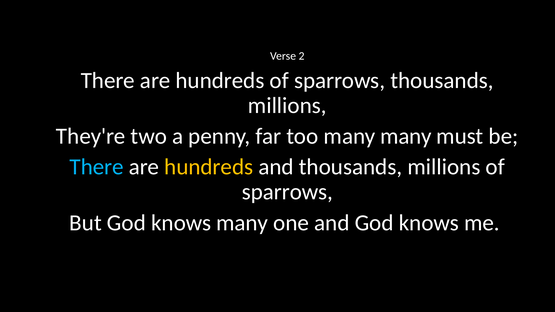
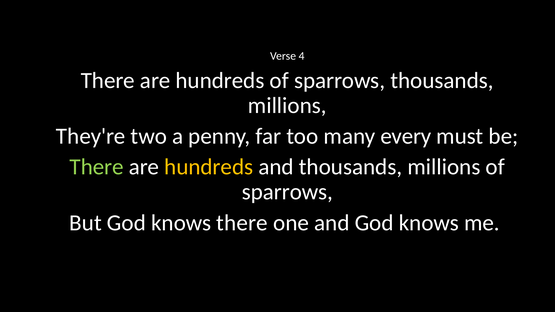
2: 2 -> 4 (302, 56)
many many: many -> every (406, 136)
There colour: light blue -> light green (97, 167)
knows many: many -> there (242, 223)
